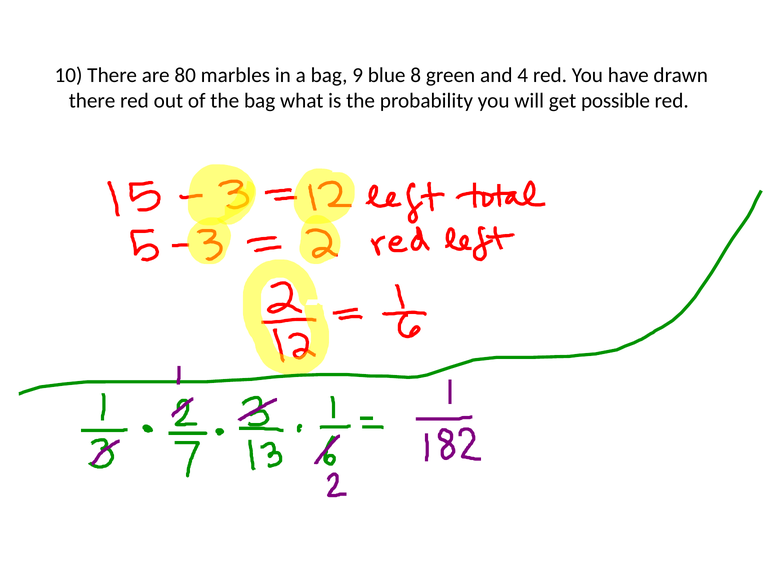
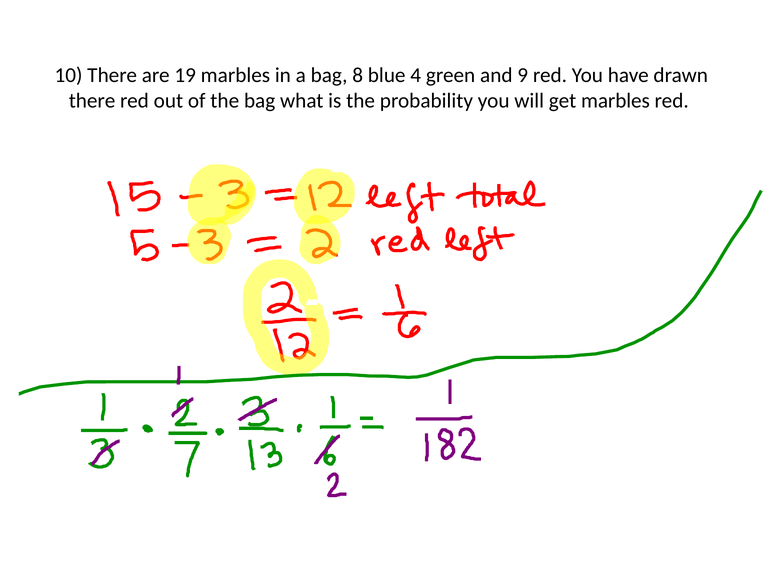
80: 80 -> 19 (185, 75)
9: 9 -> 8 (358, 75)
8: 8 -> 4 (416, 75)
4: 4 -> 9 (523, 75)
get possible: possible -> marbles (615, 101)
